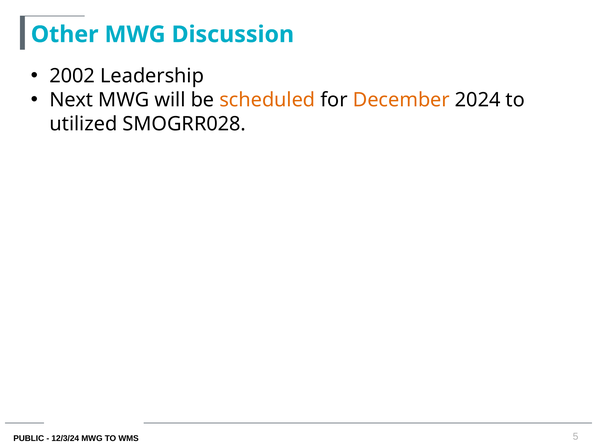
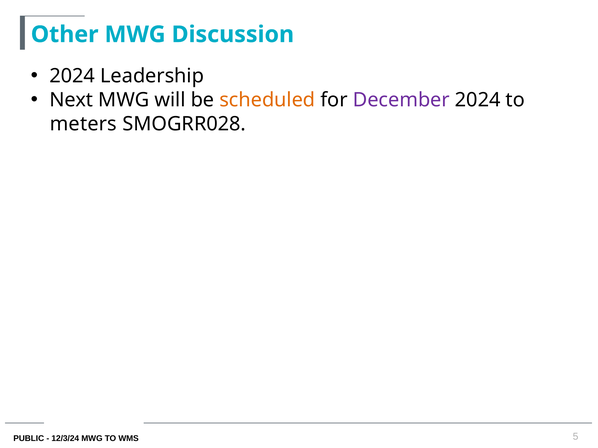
2002: 2002 -> 2024 (72, 76)
December colour: orange -> purple (401, 100)
utilized: utilized -> meters (83, 124)
